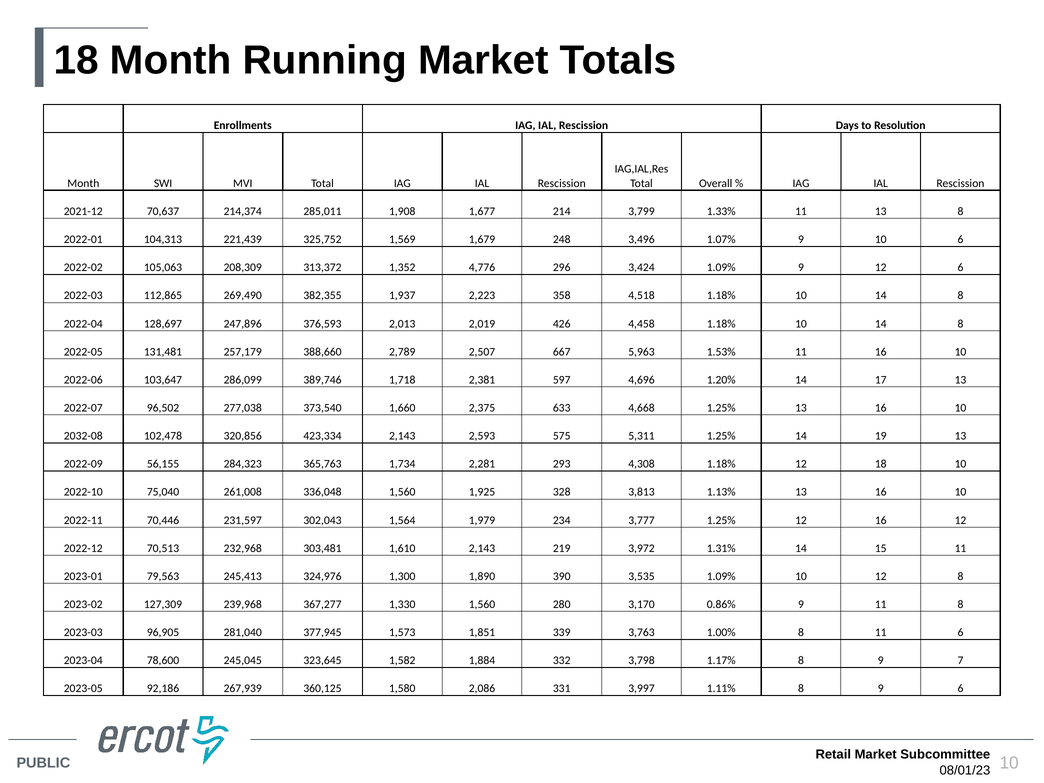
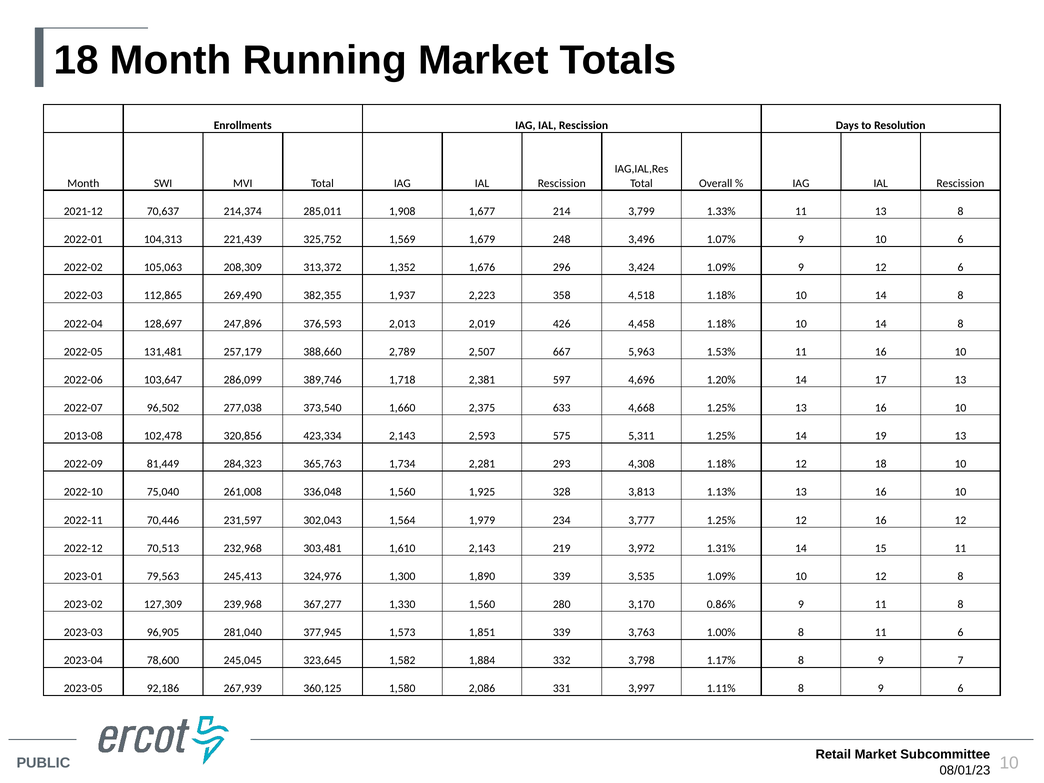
4,776: 4,776 -> 1,676 (482, 268)
2032-08: 2032-08 -> 2013-08 (83, 436)
56,155: 56,155 -> 81,449 (163, 464)
1,890 390: 390 -> 339 (562, 576)
